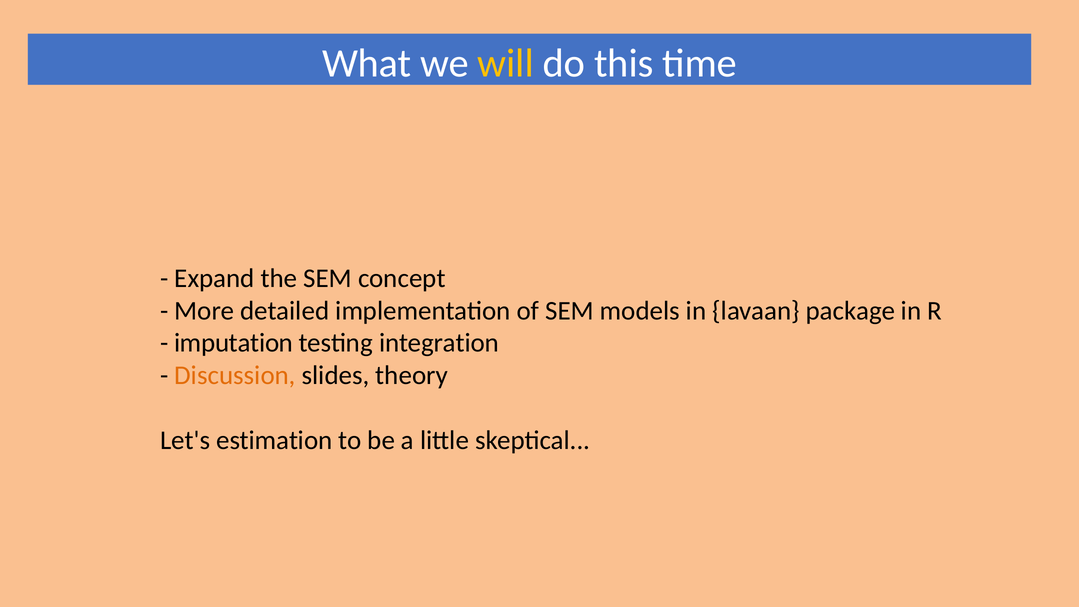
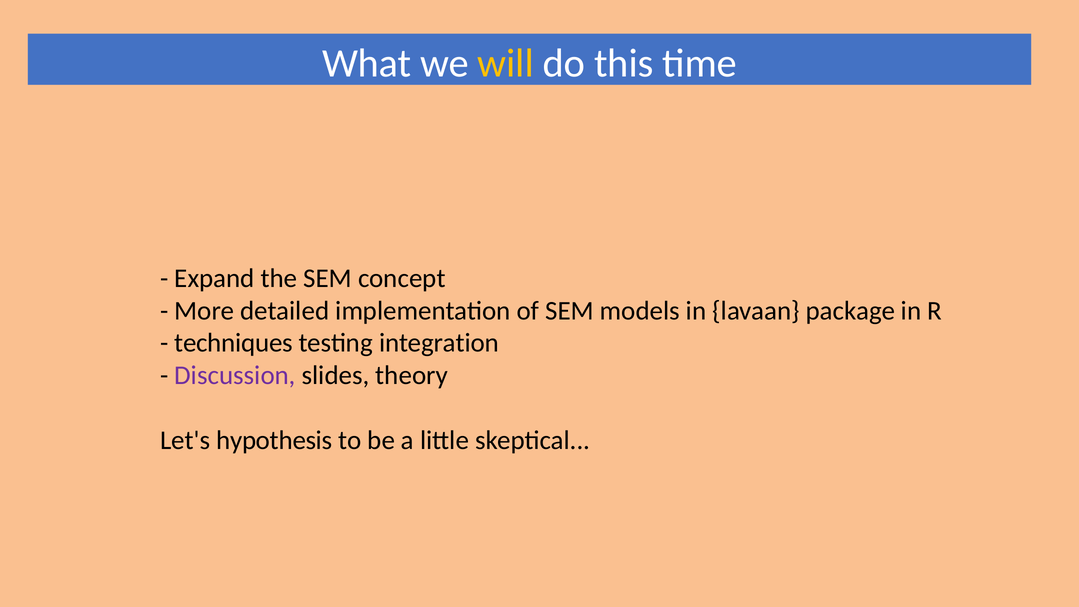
imputation: imputation -> techniques (234, 343)
Discussion colour: orange -> purple (235, 375)
estimation: estimation -> hypothesis (274, 440)
